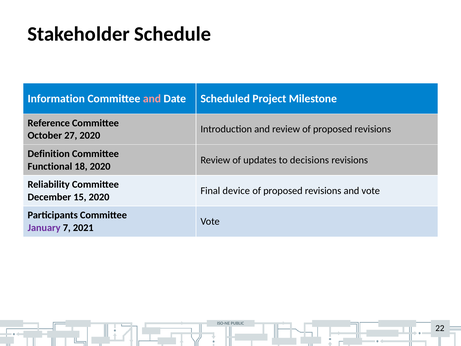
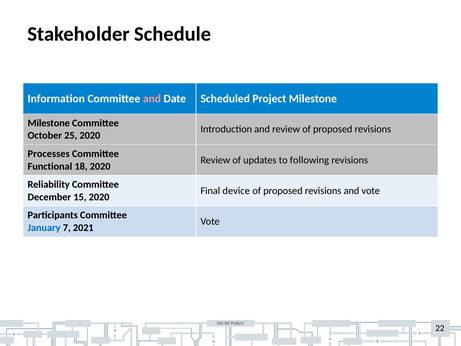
Reference: Reference -> Milestone (49, 123)
27: 27 -> 25 (71, 135)
Definition: Definition -> Processes (49, 154)
decisions: decisions -> following (309, 160)
January colour: purple -> blue (44, 228)
